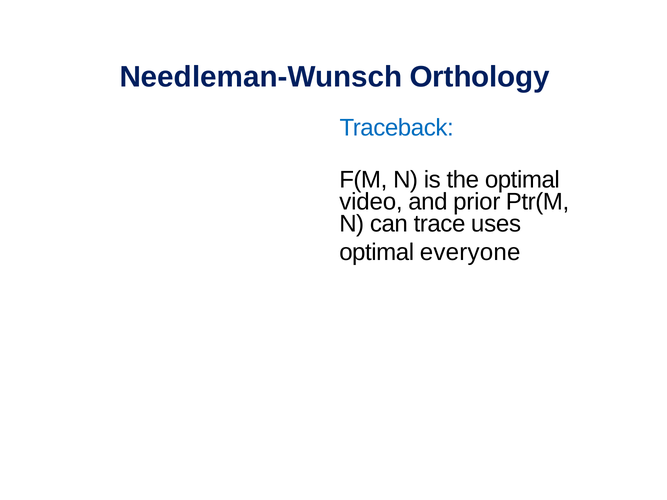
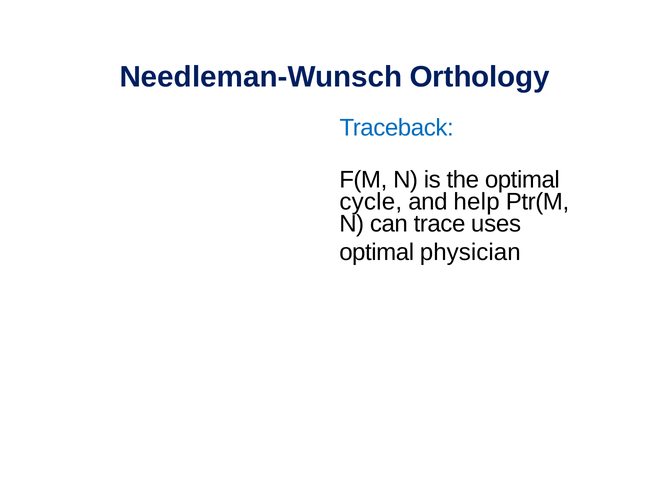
video: video -> cycle (371, 202)
prior: prior -> help (477, 202)
everyone: everyone -> physician (470, 253)
